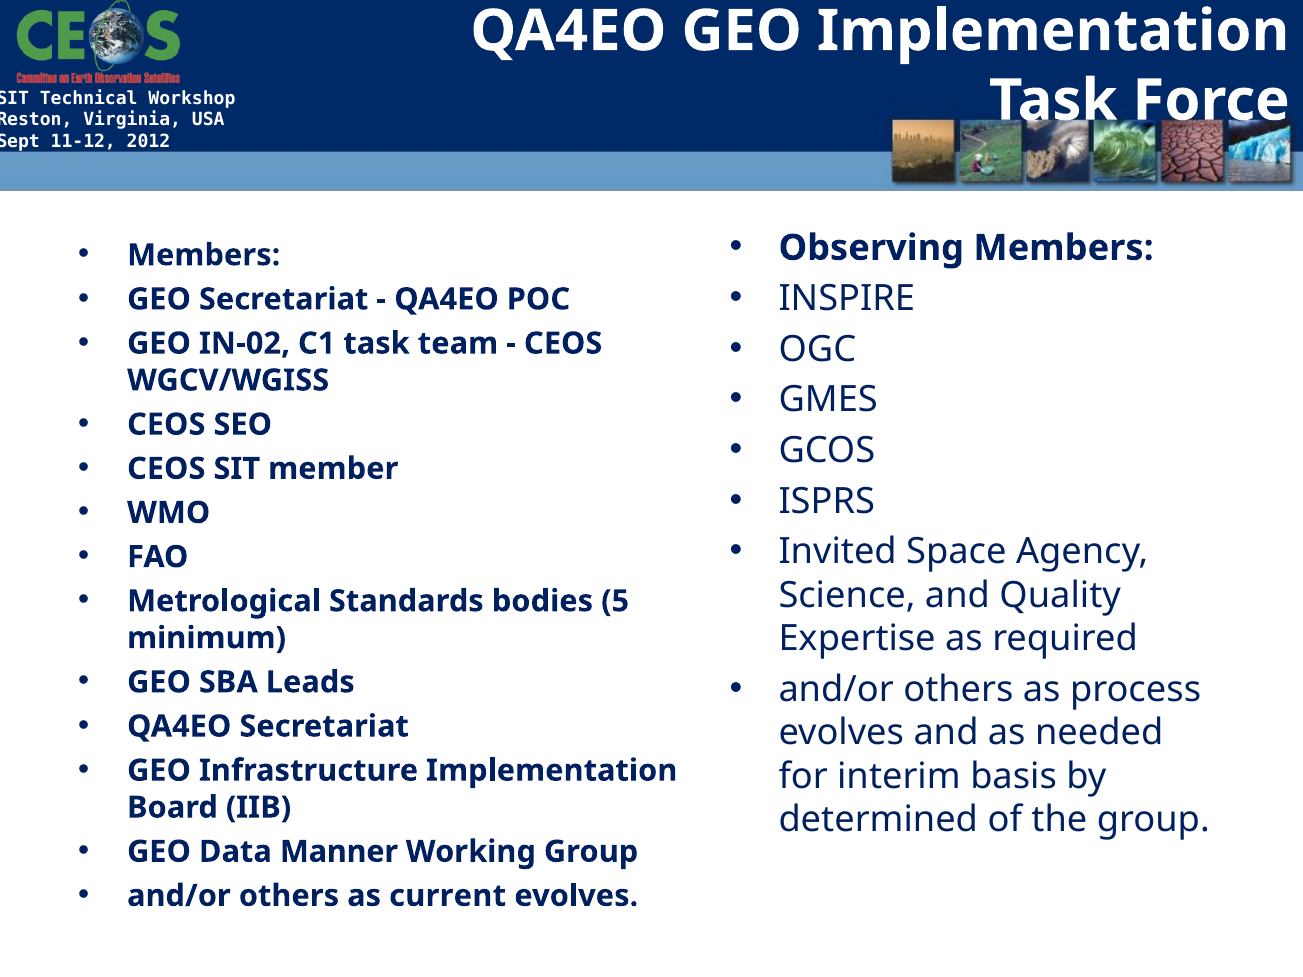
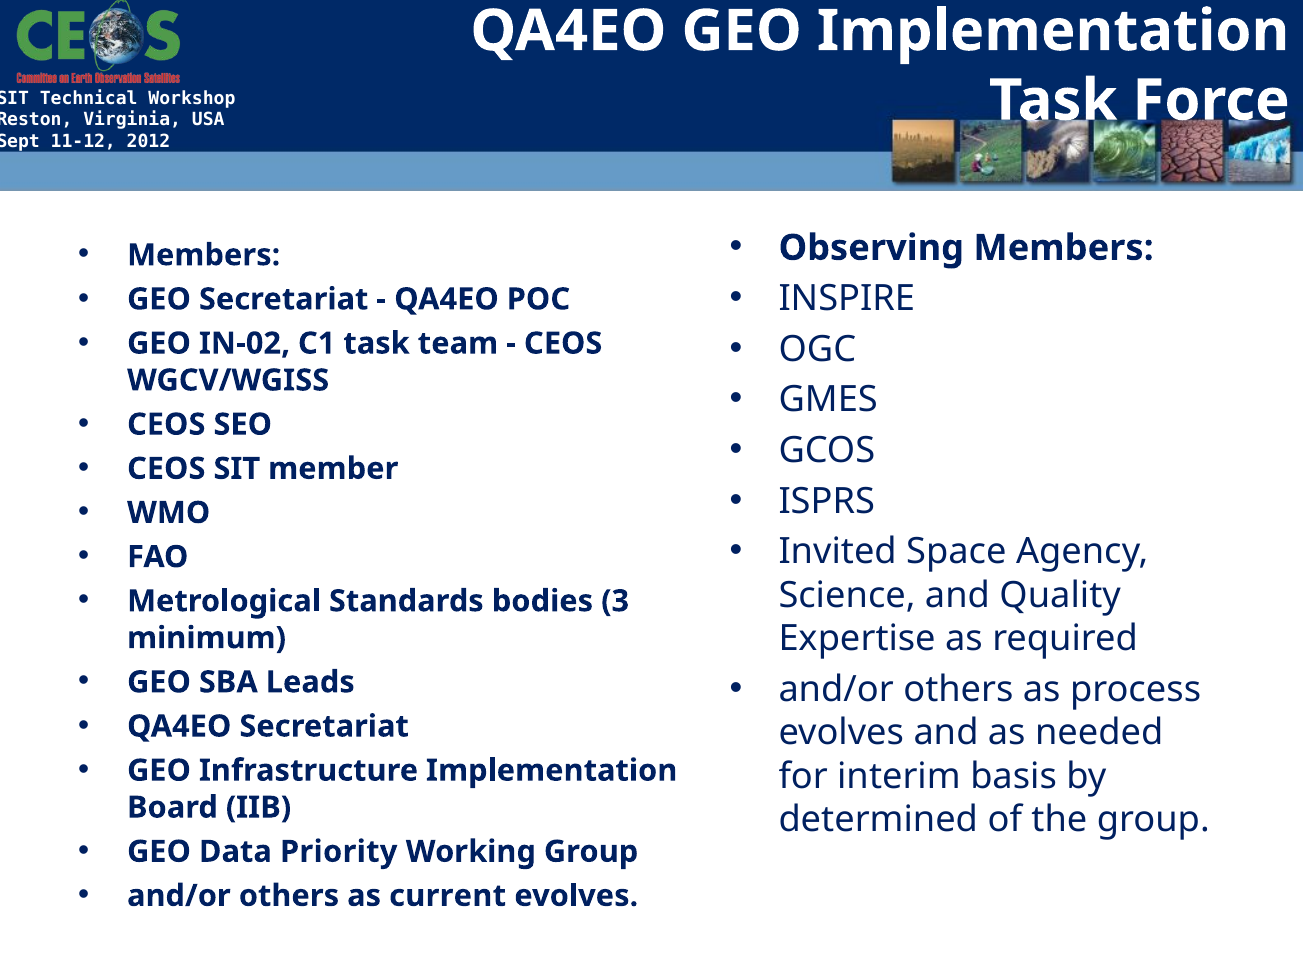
5: 5 -> 3 (615, 601)
Manner: Manner -> Priority (339, 852)
